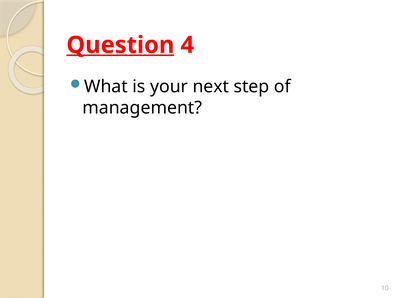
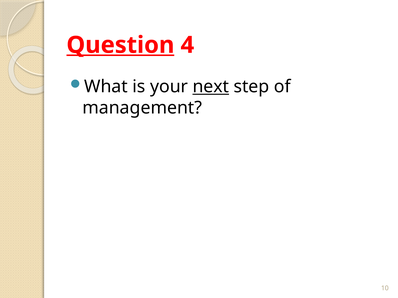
next underline: none -> present (211, 87)
